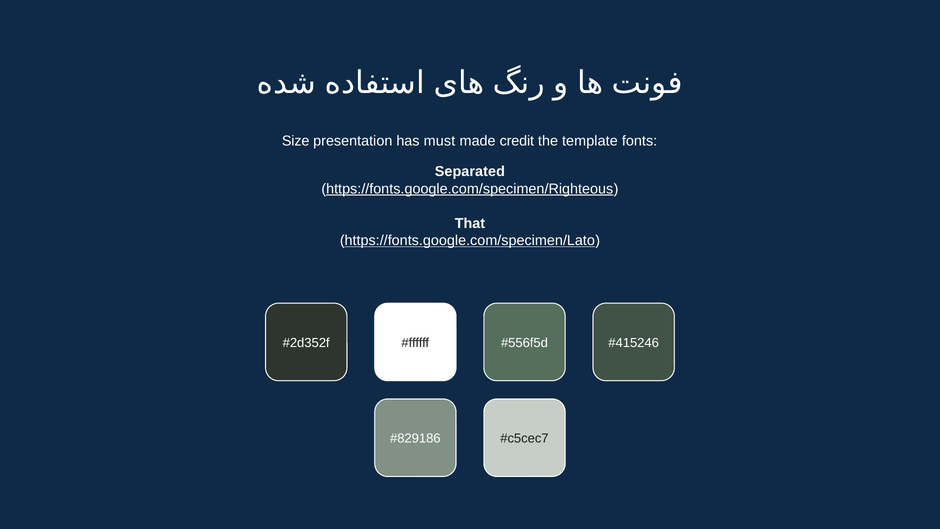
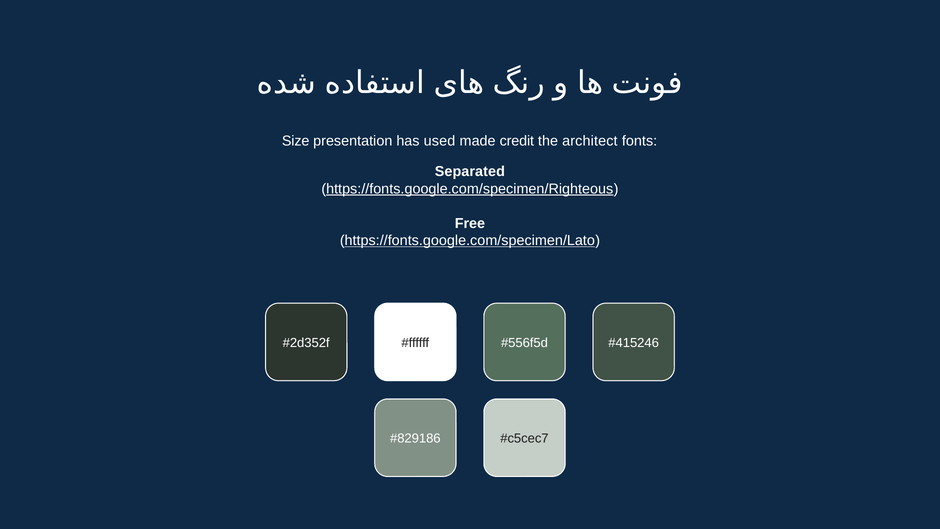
must: must -> used (440, 141)
template: template -> architect (590, 141)
That: That -> Free (470, 223)
